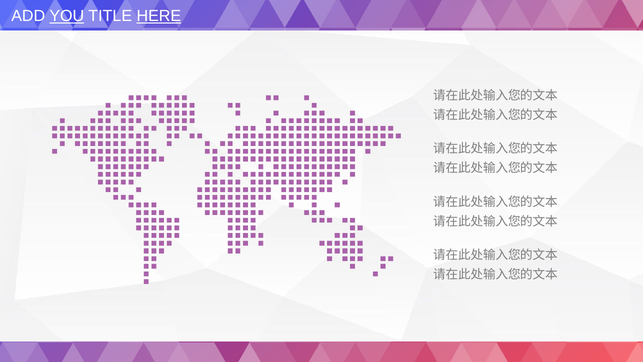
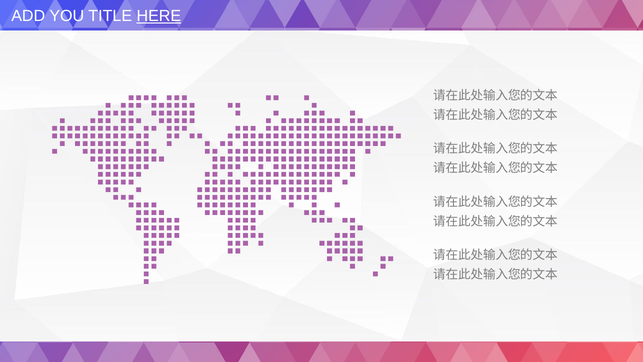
YOU underline: present -> none (67, 16)
